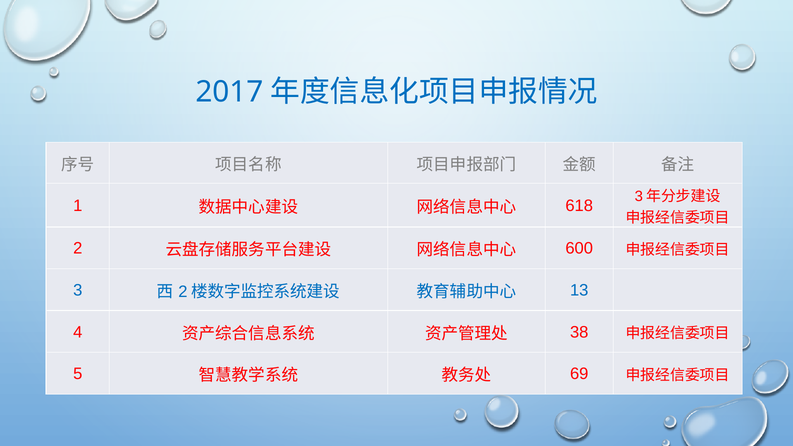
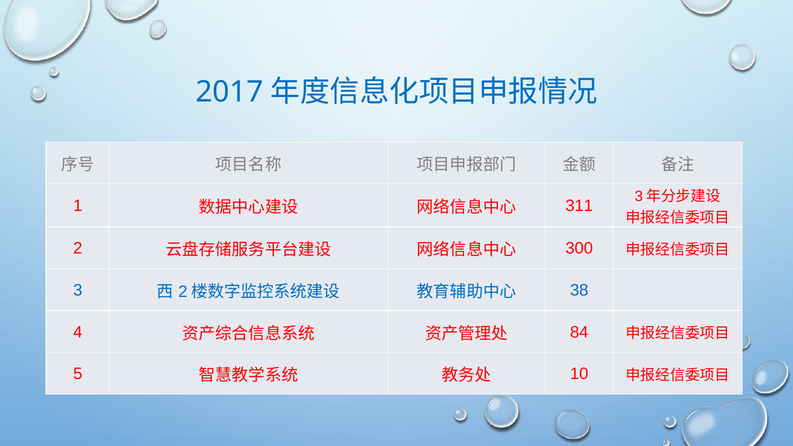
618: 618 -> 311 (579, 206)
600: 600 -> 300 (579, 248)
13: 13 -> 38 (579, 290)
38: 38 -> 84 (579, 332)
69: 69 -> 10 (579, 374)
